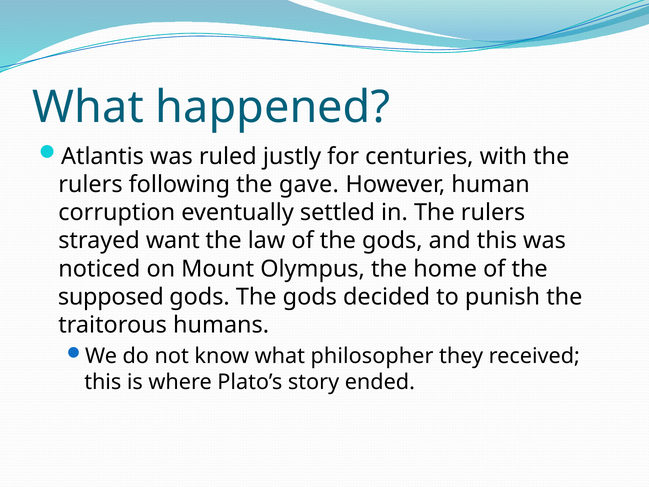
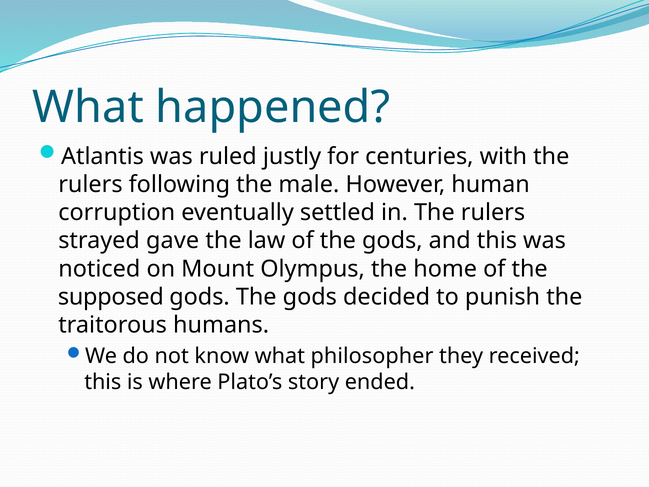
gave: gave -> male (309, 184)
want: want -> gave (173, 241)
